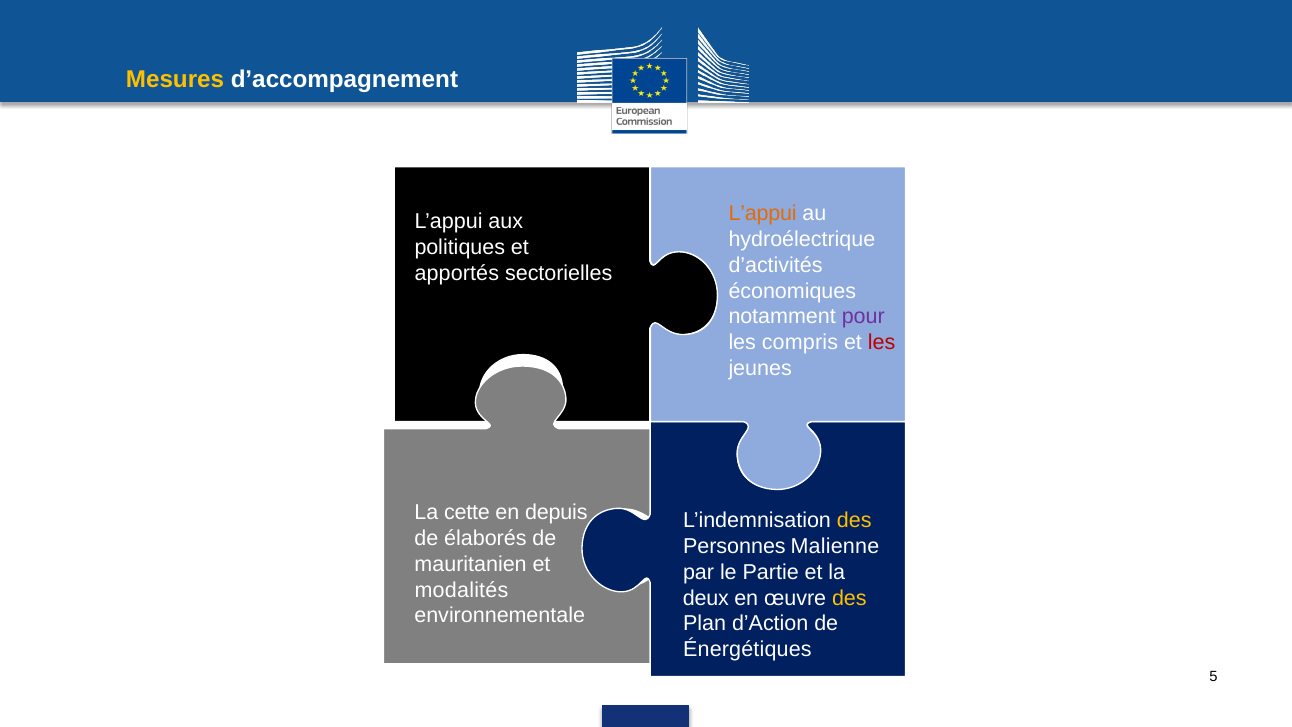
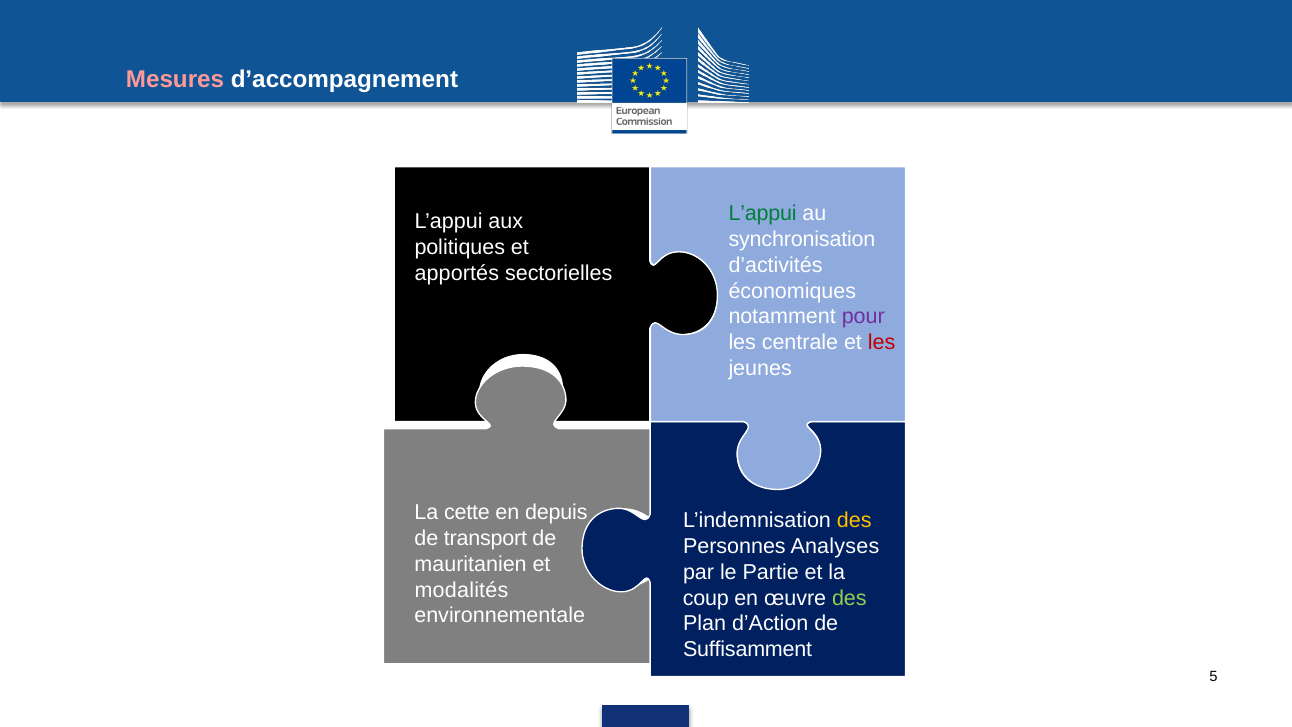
Mesures colour: yellow -> pink (175, 79)
L’appui colour: orange -> green (763, 213)
hydroélectrique: hydroélectrique -> synchronisation (802, 239)
compris: compris -> centrale (800, 343)
élaborés: élaborés -> transport (485, 538)
Malienne: Malienne -> Analyses (835, 546)
deux: deux -> coup (706, 598)
des colour: yellow -> light green (849, 598)
Énergétiques: Énergétiques -> Suffisamment (748, 649)
